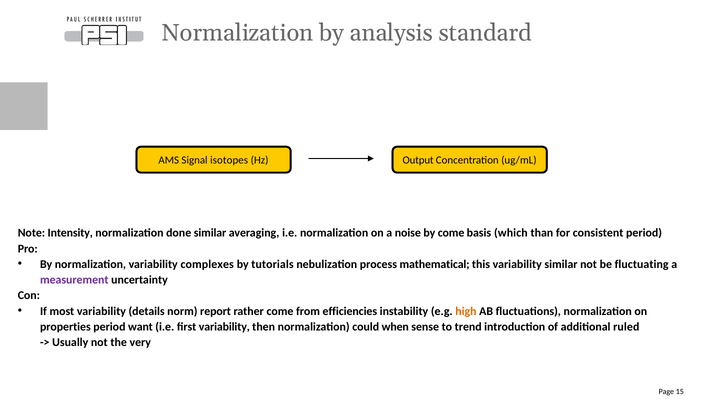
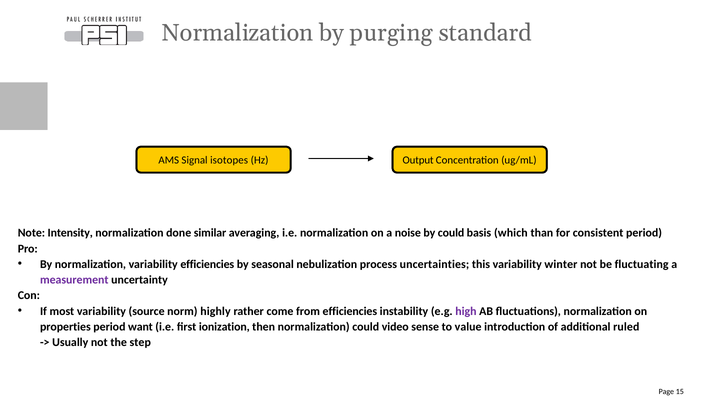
analysis: analysis -> purging (391, 33)
by come: come -> could (451, 233)
variability complexes: complexes -> efficiencies (207, 265)
tutorials: tutorials -> seasonal (273, 265)
mathematical: mathematical -> uncertainties (434, 265)
variability similar: similar -> winter (561, 265)
details: details -> source (147, 311)
report: report -> highly (215, 311)
high colour: orange -> purple (466, 311)
first variability: variability -> ionization (224, 327)
when: when -> video (395, 327)
trend: trend -> value (468, 327)
very: very -> step (140, 343)
